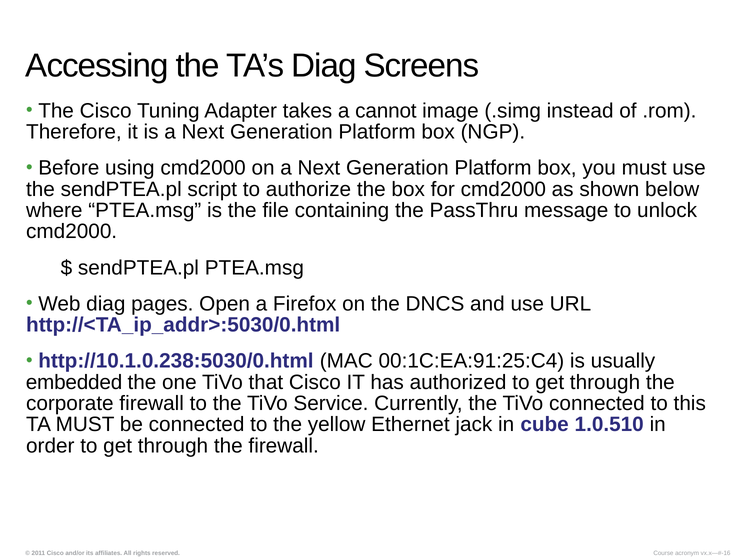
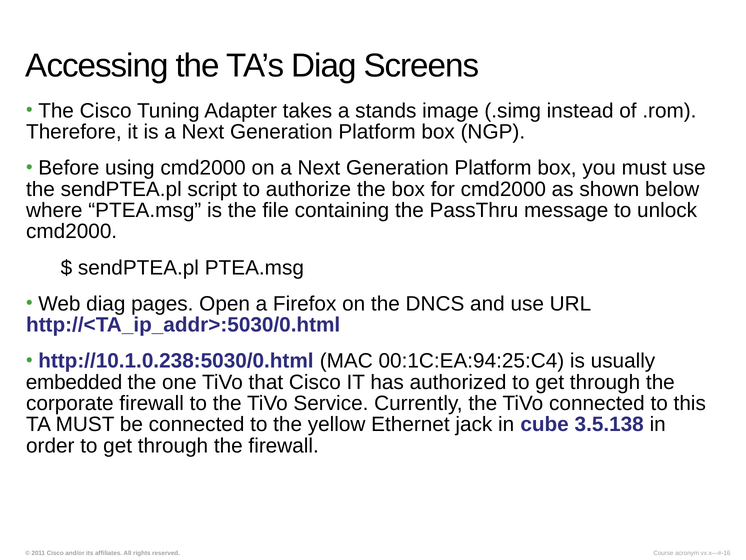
cannot: cannot -> stands (386, 111)
00:1C:EA:91:25:C4: 00:1C:EA:91:25:C4 -> 00:1C:EA:94:25:C4 (471, 361)
1.0.510: 1.0.510 -> 3.5.138 (609, 424)
